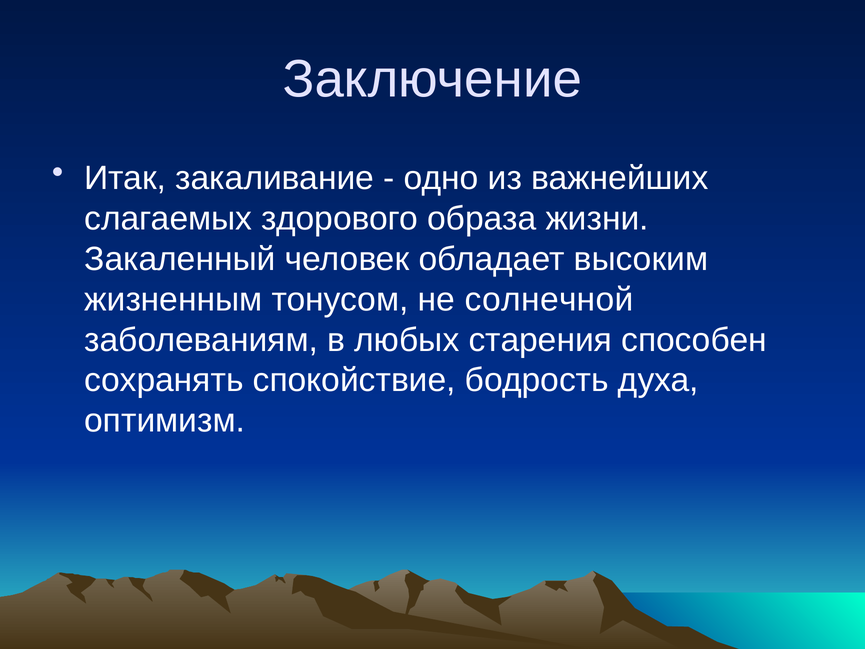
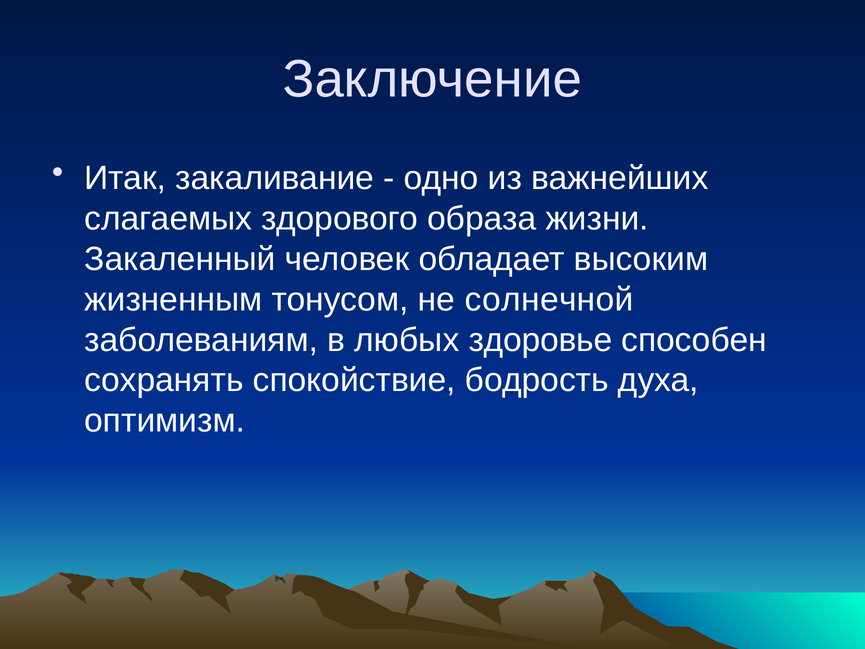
старения: старения -> здоровье (540, 340)
